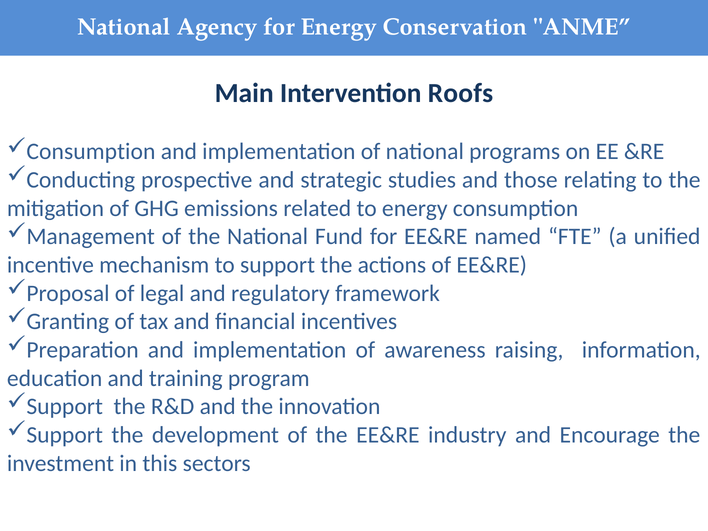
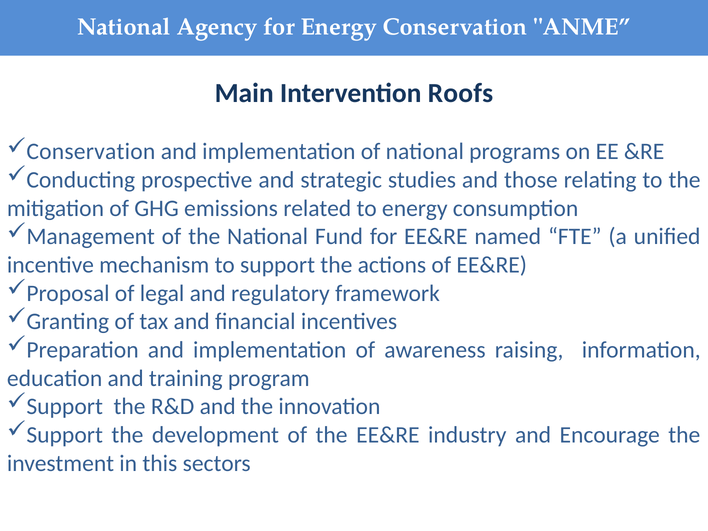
Consumption: Consumption -> Conservation (91, 152)
